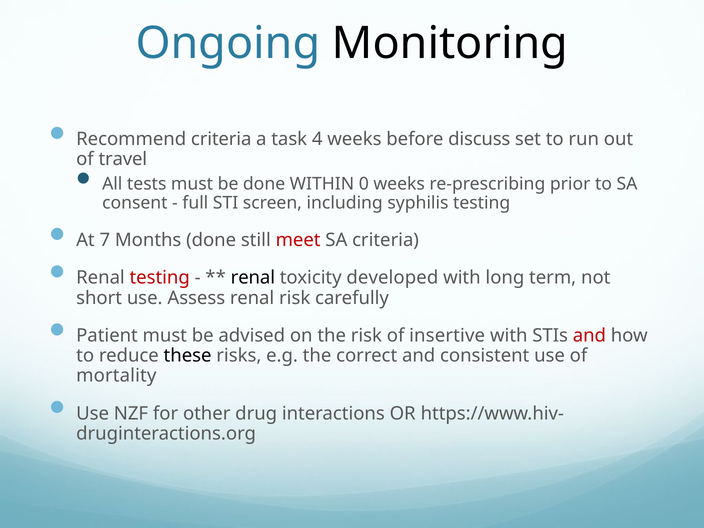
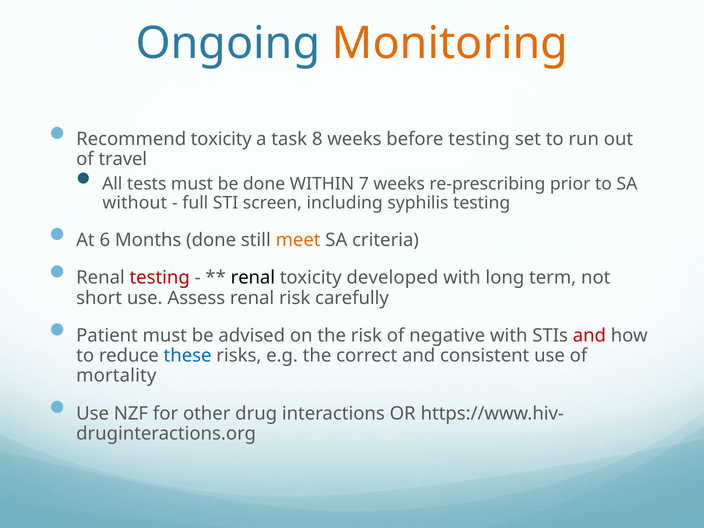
Monitoring colour: black -> orange (450, 43)
Recommend criteria: criteria -> toxicity (221, 139)
4: 4 -> 8 (317, 139)
before discuss: discuss -> testing (479, 139)
0: 0 -> 7 (364, 184)
consent: consent -> without (135, 203)
7: 7 -> 6 (105, 240)
meet colour: red -> orange (298, 240)
insertive: insertive -> negative (447, 336)
these colour: black -> blue (188, 356)
